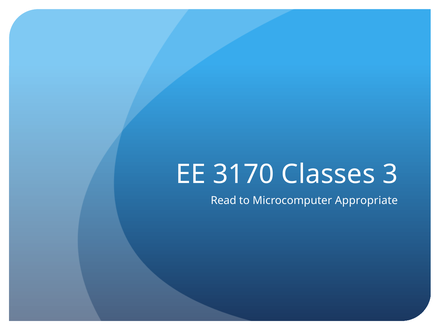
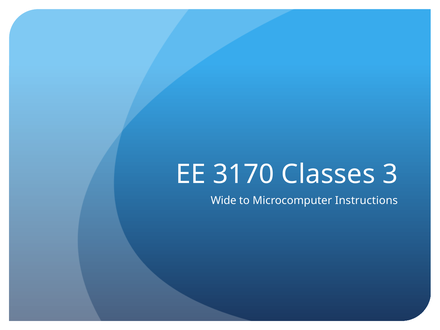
Read: Read -> Wide (224, 200)
Appropriate: Appropriate -> Instructions (366, 200)
